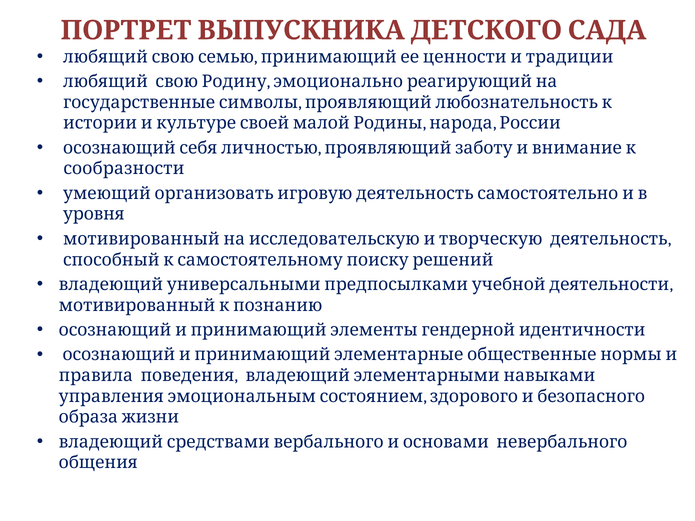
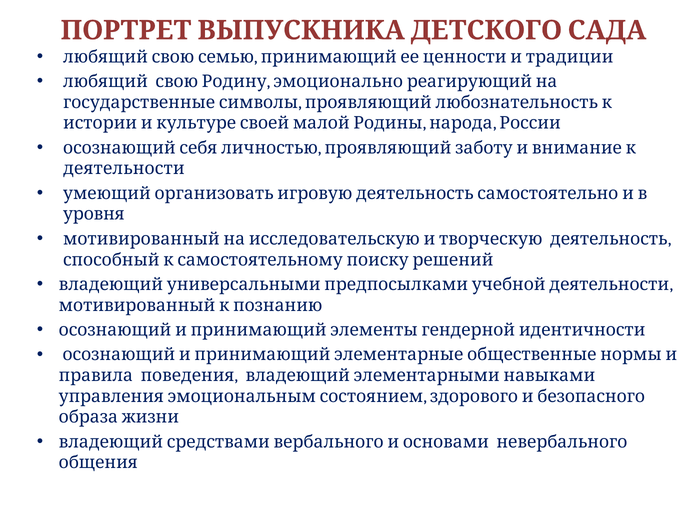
сообразности: сообразности -> деятельности (124, 169)
